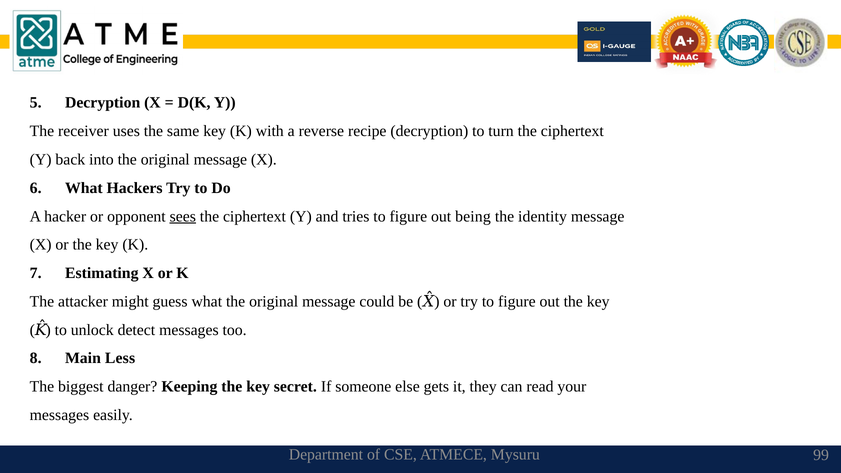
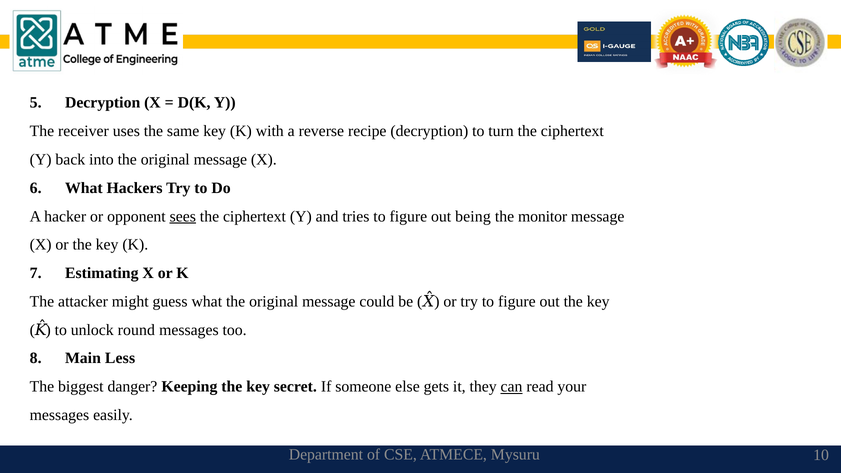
identity: identity -> monitor (543, 216)
detect: detect -> round (136, 330)
can underline: none -> present (512, 387)
99: 99 -> 10 (821, 455)
